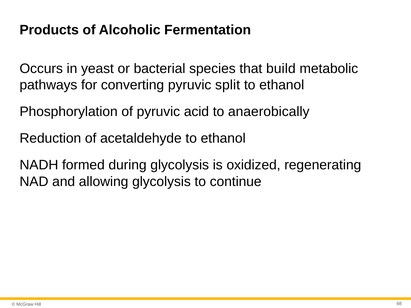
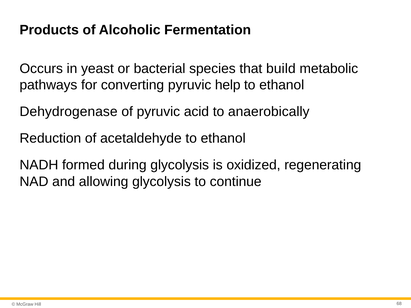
split: split -> help (228, 85)
Phosphorylation: Phosphorylation -> Dehydrogenase (69, 112)
